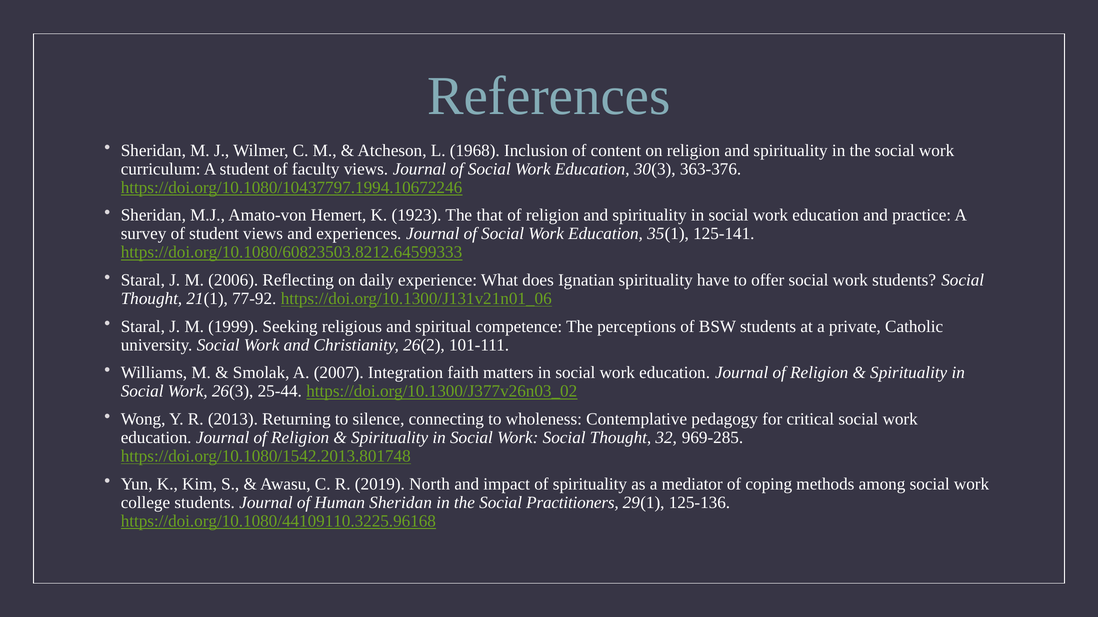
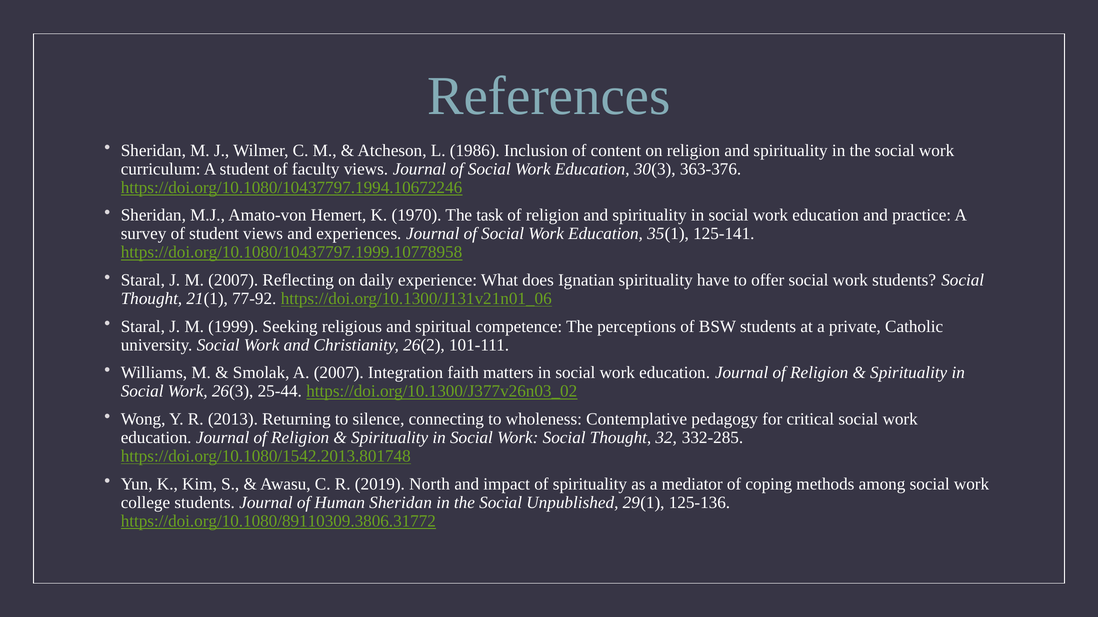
1968: 1968 -> 1986 (475, 151)
1923: 1923 -> 1970 (417, 215)
that: that -> task (490, 215)
https://doi.org/10.1080/60823503.8212.64599333: https://doi.org/10.1080/60823503.8212.64599333 -> https://doi.org/10.1080/10437797.1999.10778958 (292, 253)
M 2006: 2006 -> 2007 (233, 280)
969-285: 969-285 -> 332-285 (713, 438)
Practitioners: Practitioners -> Unpublished (572, 503)
https://doi.org/10.1080/44109110.3225.96168: https://doi.org/10.1080/44109110.3225.96168 -> https://doi.org/10.1080/89110309.3806.31772 (278, 521)
